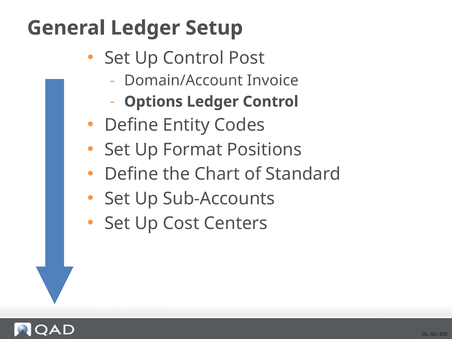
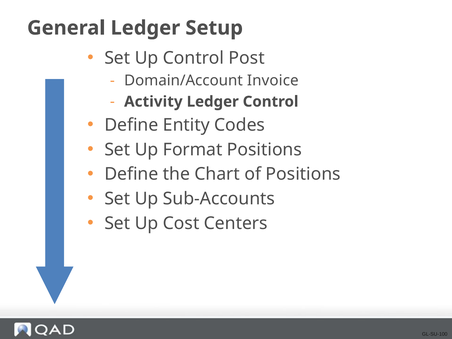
Options: Options -> Activity (153, 102)
of Standard: Standard -> Positions (303, 174)
